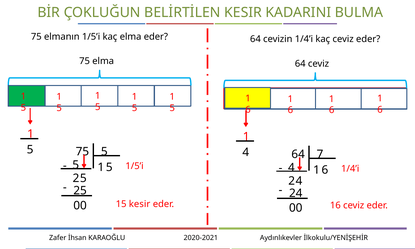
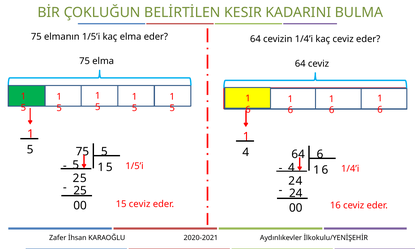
64 7: 7 -> 6 (320, 154)
15 kesir: kesir -> ceviz (140, 204)
